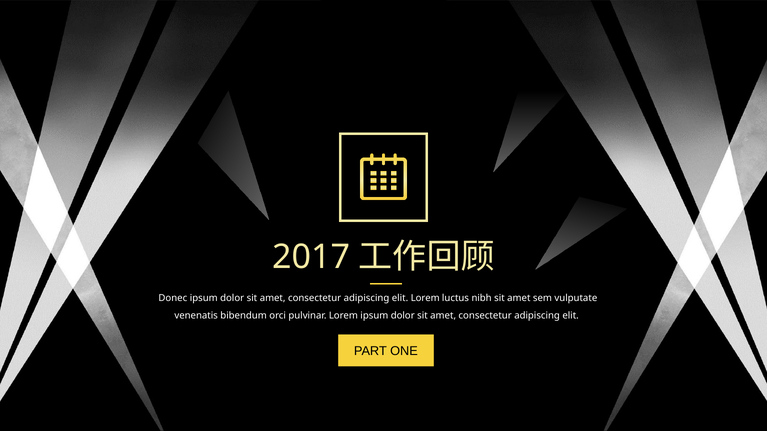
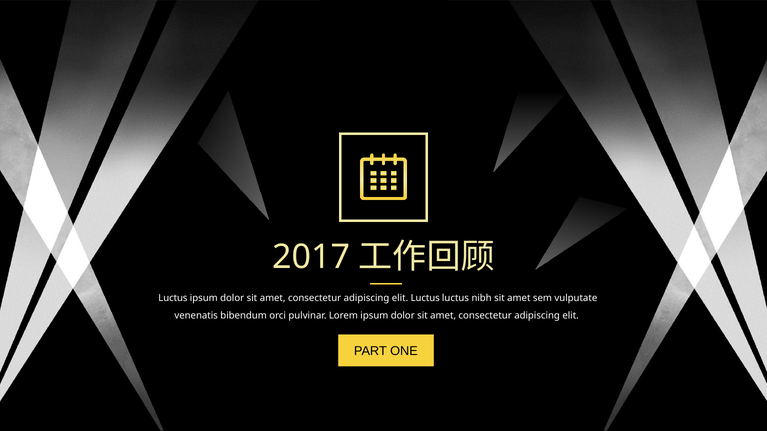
Donec: Donec -> Luctus (173, 298)
elit Lorem: Lorem -> Luctus (425, 298)
